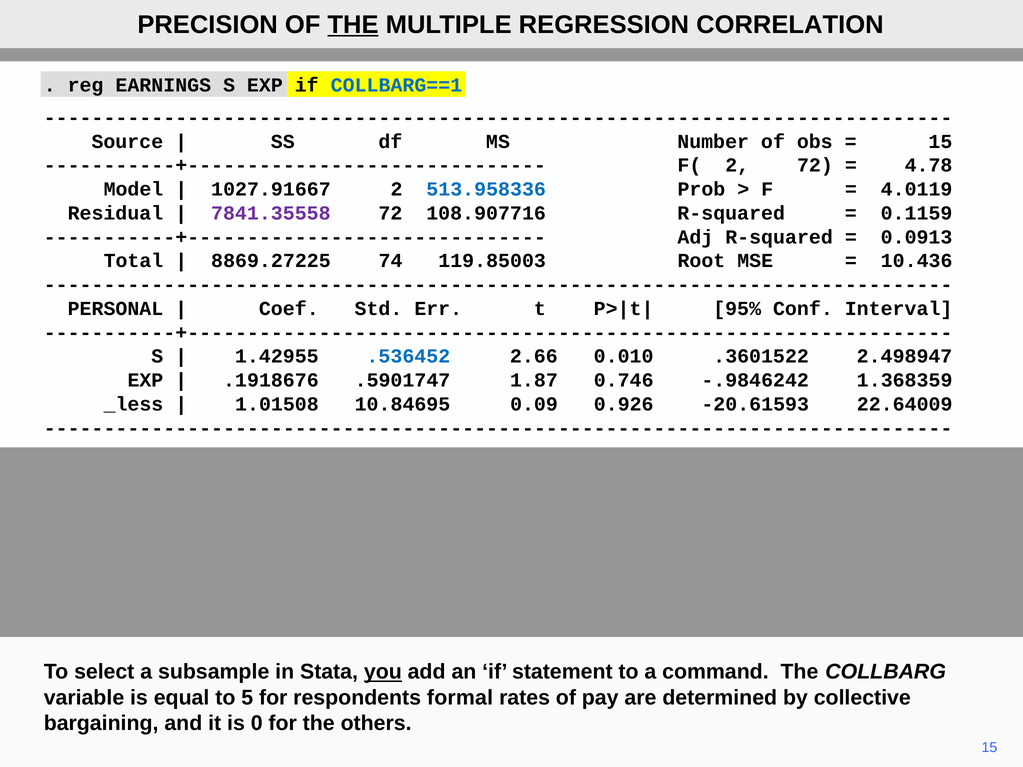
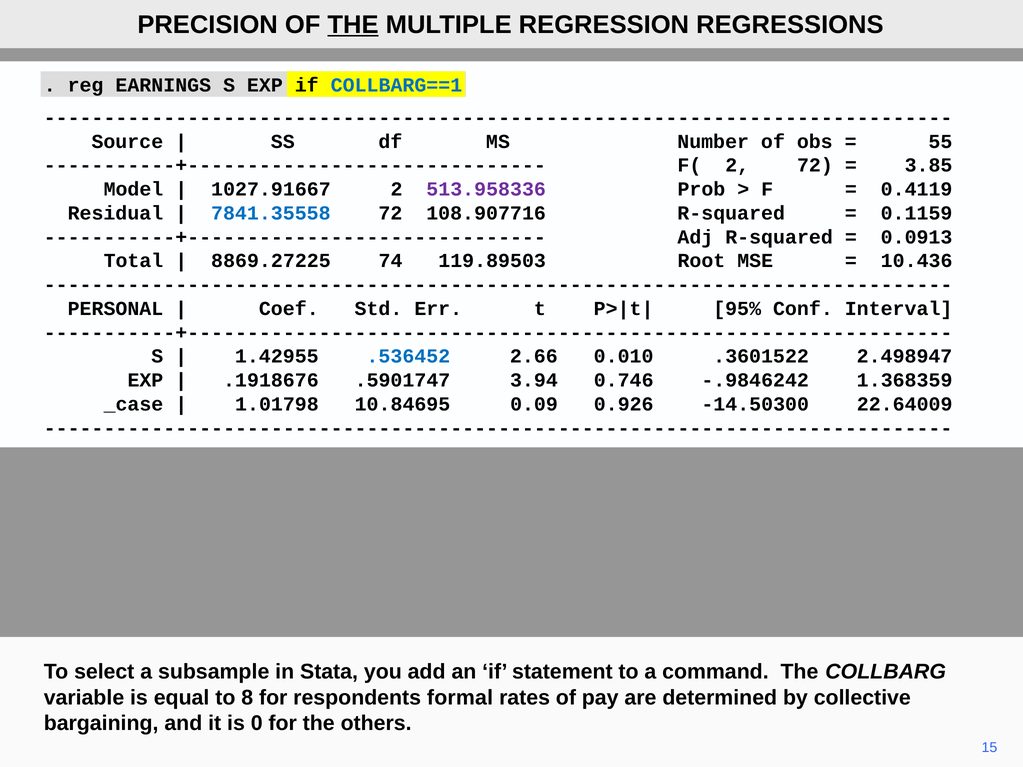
CORRELATION: CORRELATION -> REGRESSIONS (790, 25)
15: 15 -> 55 (940, 142)
4.78: 4.78 -> 3.85 (929, 165)
513.958336 colour: blue -> purple (486, 189)
4.0119: 4.0119 -> 0.4119 (917, 189)
7841.35558 colour: purple -> blue (271, 213)
119.85003: 119.85003 -> 119.89503 (492, 261)
1.87: 1.87 -> 3.94 (534, 380)
_less: _less -> _case (133, 404)
1.01508: 1.01508 -> 1.01798 (277, 404)
-20.61593: -20.61593 -> -14.50300 (755, 404)
you underline: present -> none (383, 672)
5: 5 -> 8 (247, 698)
